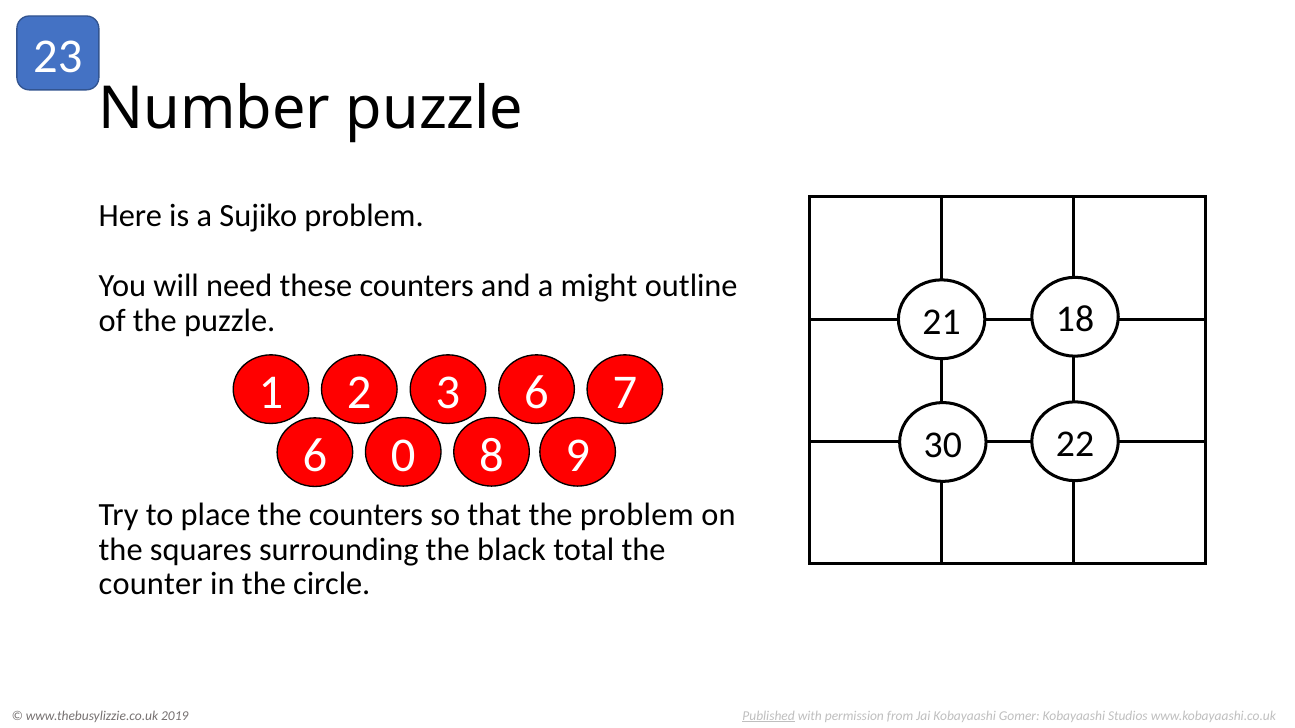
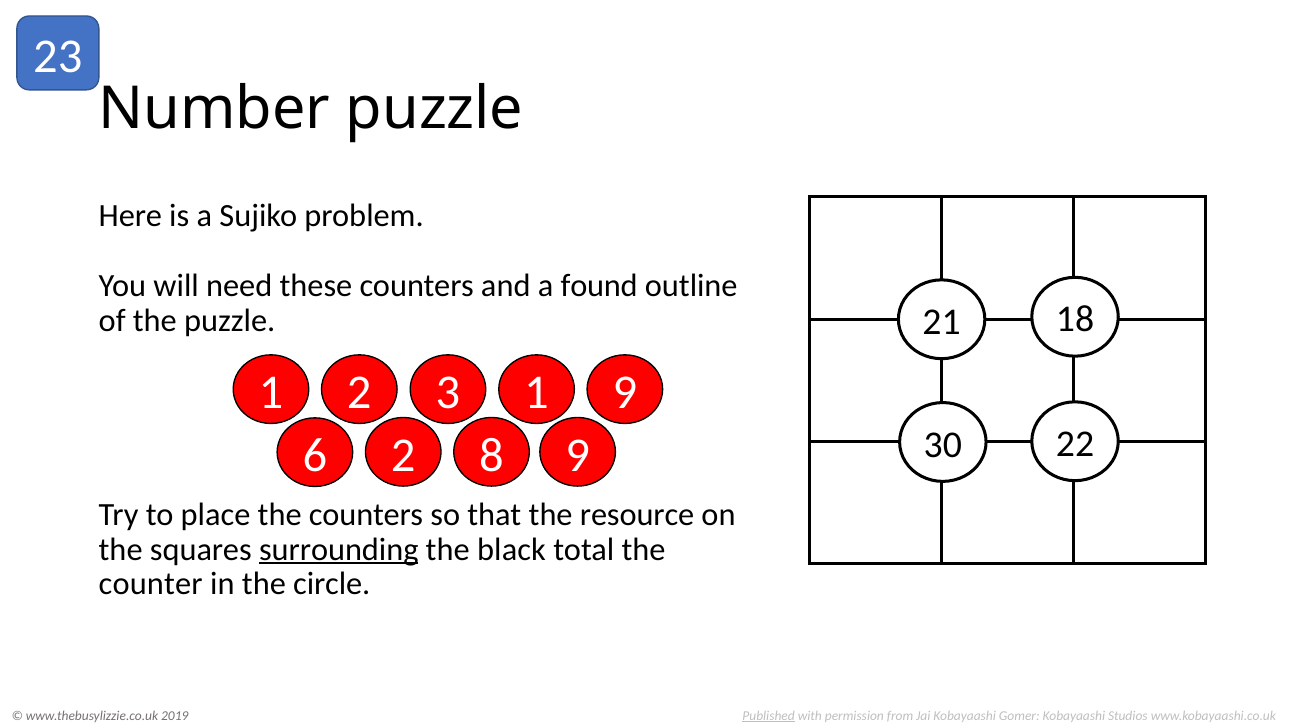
might: might -> found (599, 286)
1 6: 6 -> 1 (537, 393)
2 7: 7 -> 9 (625, 393)
6 0: 0 -> 2 (403, 455)
the problem: problem -> resource (637, 515)
surrounding underline: none -> present (339, 550)
